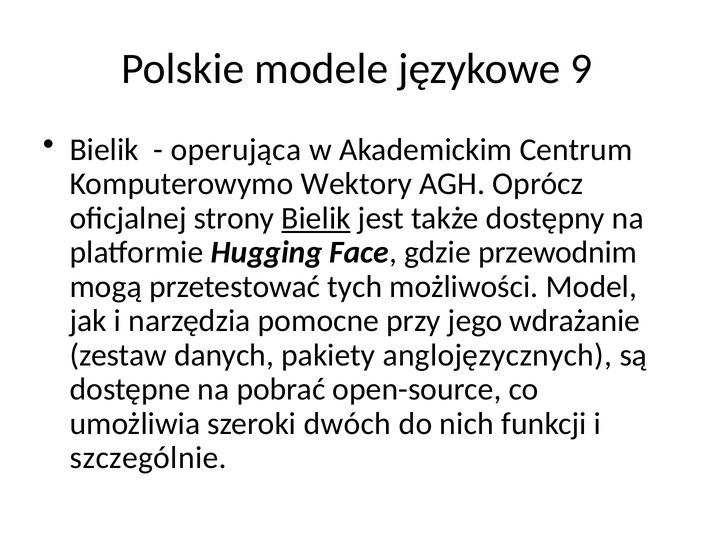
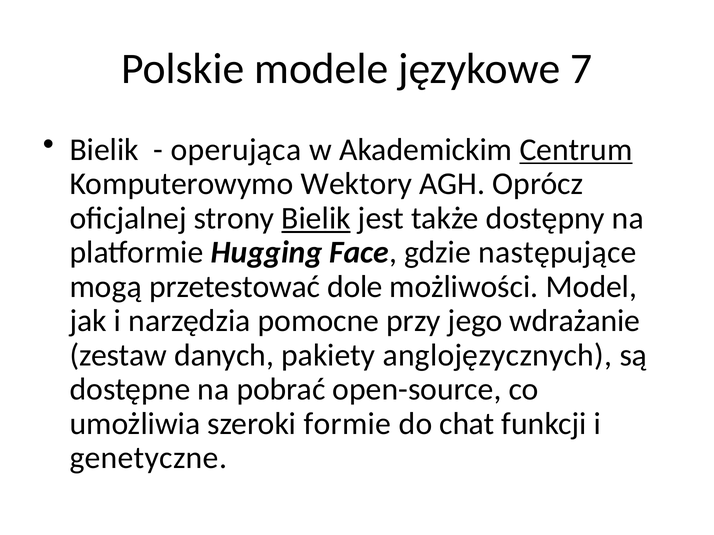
9: 9 -> 7 (581, 69)
Centrum underline: none -> present (576, 150)
przewodnim: przewodnim -> następujące (557, 253)
tych: tych -> dole (355, 287)
dwóch: dwóch -> formie (347, 424)
nich: nich -> chat (467, 424)
szczególnie: szczególnie -> genetyczne (148, 458)
